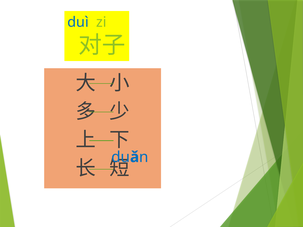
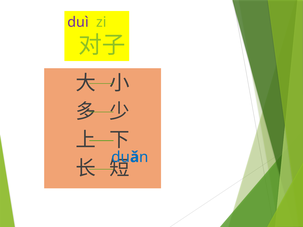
duì colour: blue -> purple (78, 22)
